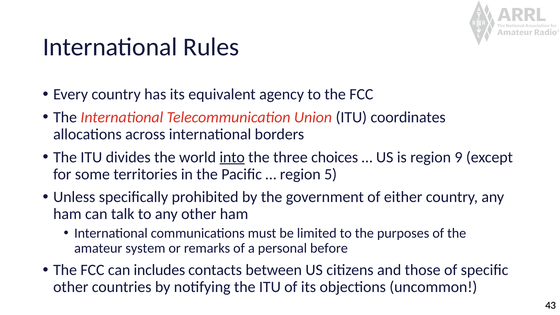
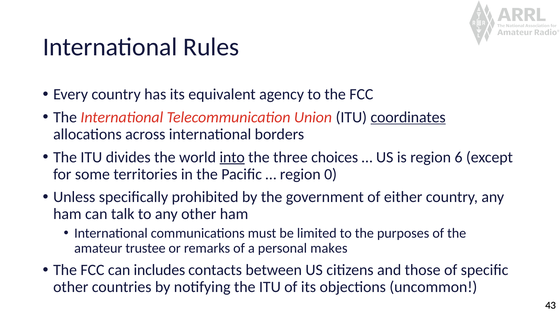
coordinates underline: none -> present (408, 117)
9: 9 -> 6 (459, 157)
5: 5 -> 0 (331, 174)
system: system -> trustee (146, 248)
before: before -> makes (329, 248)
